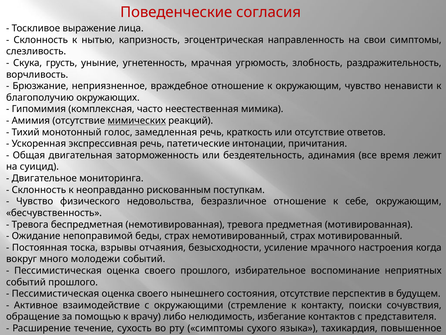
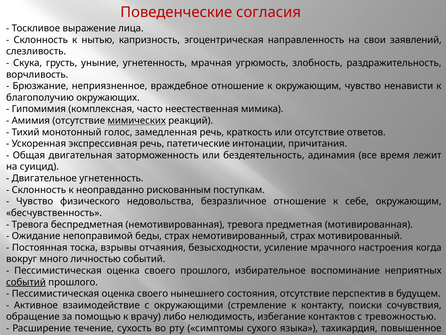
свои симптомы: симптомы -> заявлений (416, 40)
Двигательное мониторинга: мониторинга -> угнетенность (111, 178)
молодежи: молодежи -> личностью (96, 259)
событий underline: none -> present (26, 282)
представителя: представителя -> тревожностью (401, 316)
